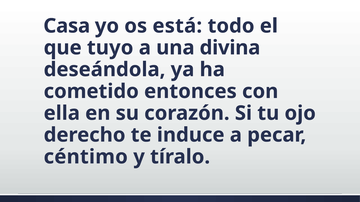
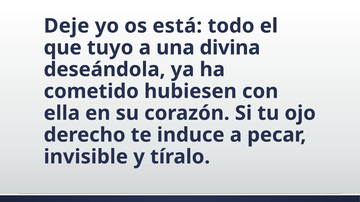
Casa: Casa -> Deje (67, 26)
entonces: entonces -> hubiesen (190, 92)
céntimo: céntimo -> invisible (86, 157)
